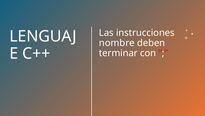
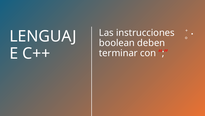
nombre: nombre -> boolean (117, 43)
